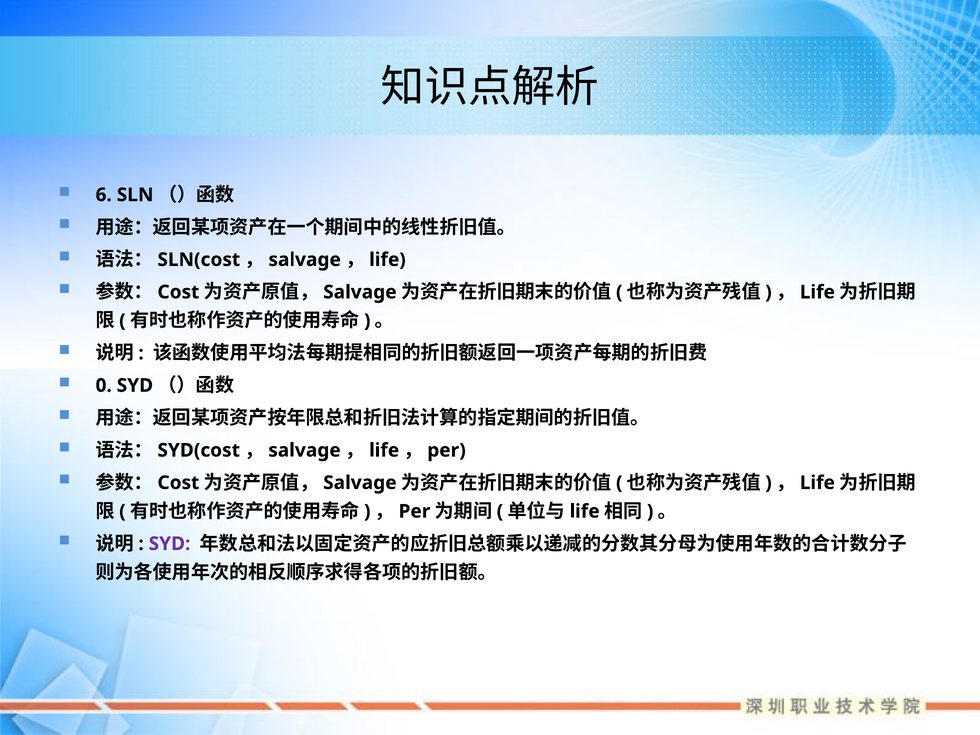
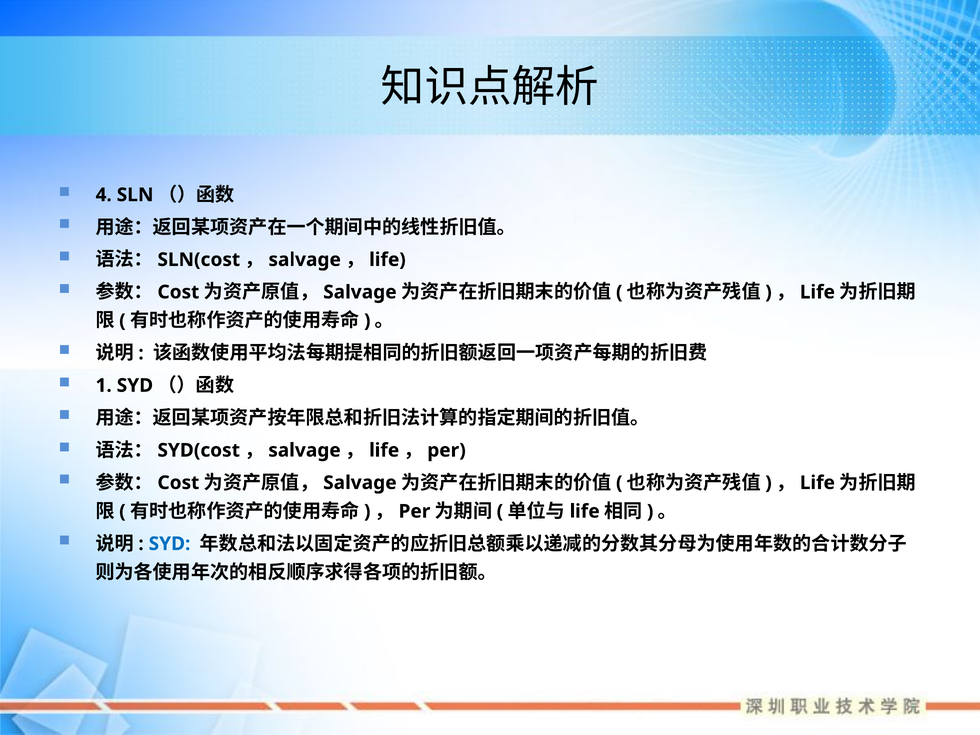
6: 6 -> 4 (104, 195)
0: 0 -> 1 (104, 386)
SYD colour: purple -> blue (170, 544)
